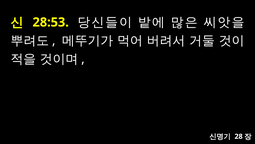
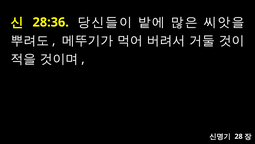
28:53: 28:53 -> 28:36 (51, 22)
